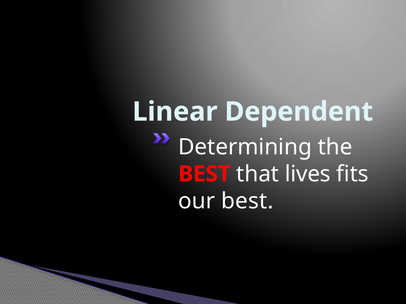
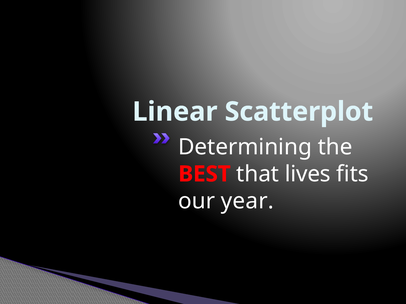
Dependent: Dependent -> Scatterplot (299, 112)
our best: best -> year (247, 201)
